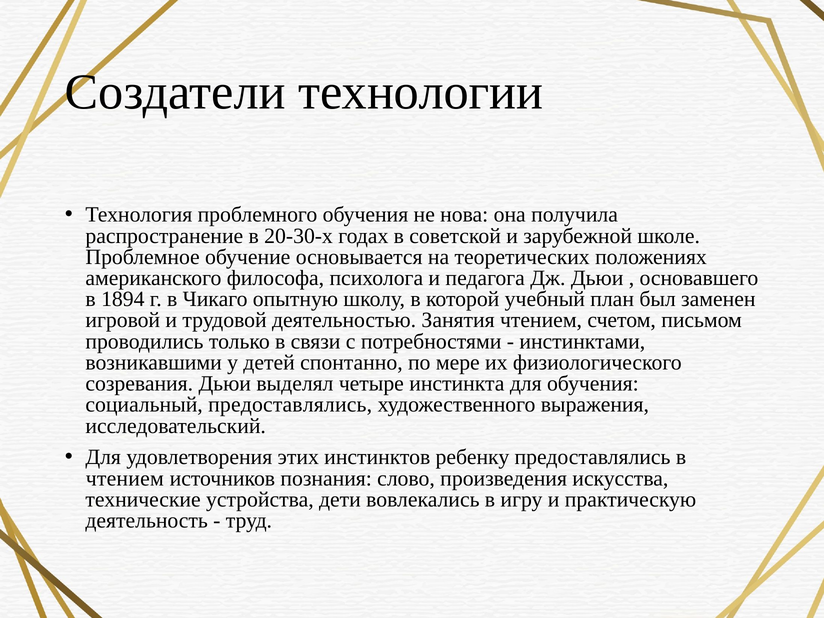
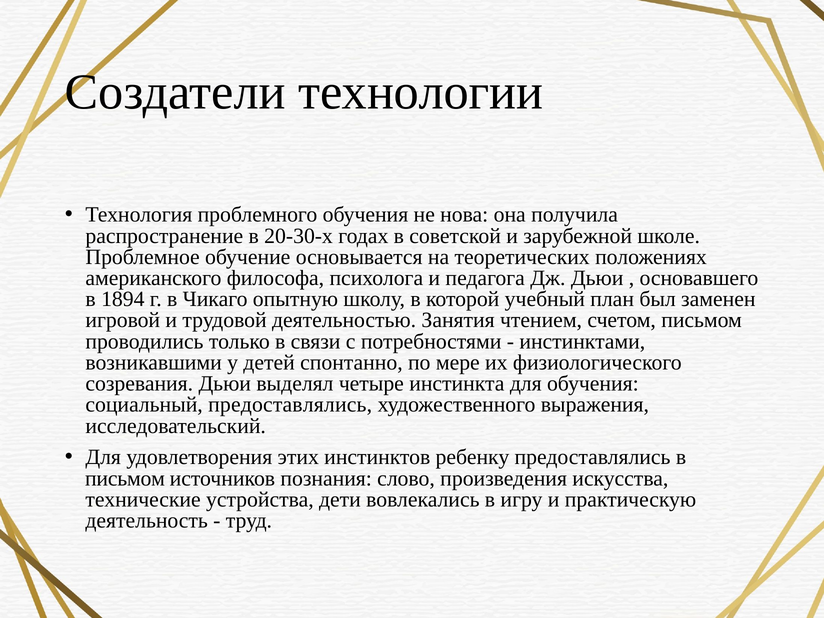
чтением: чтением -> письмом (125, 478)
